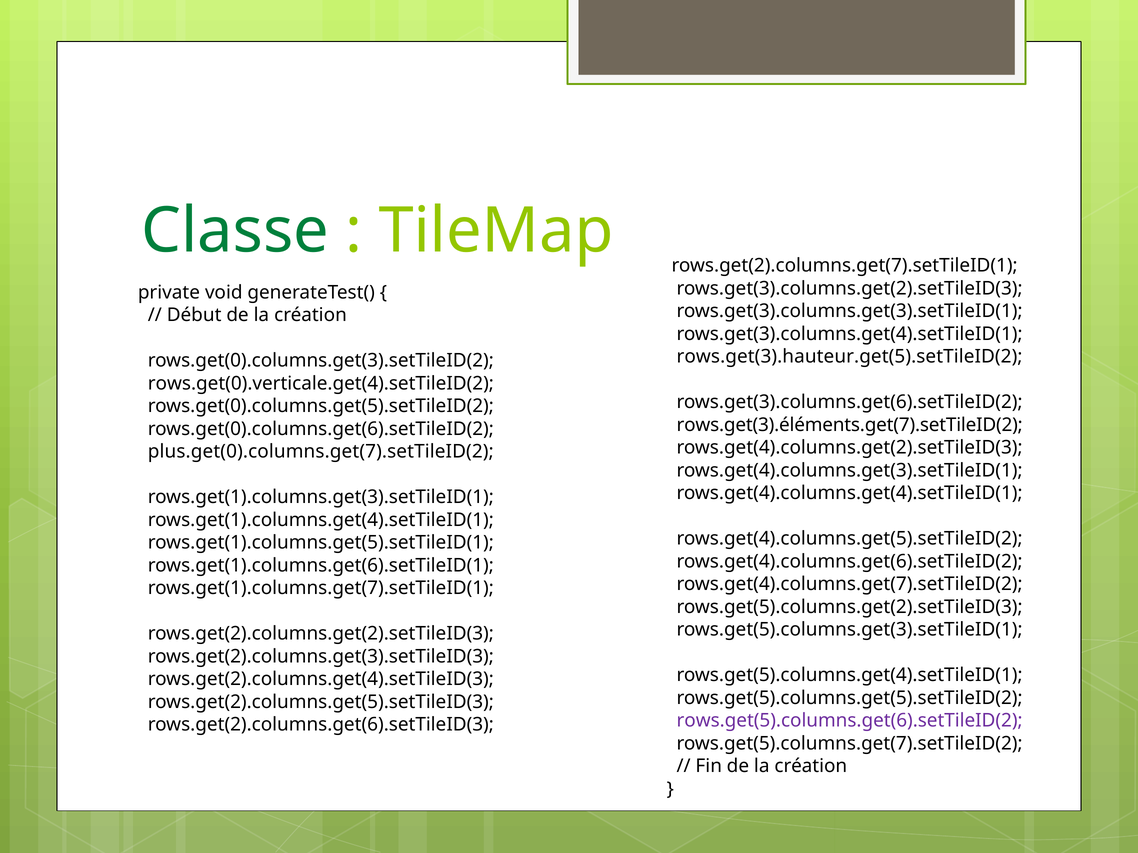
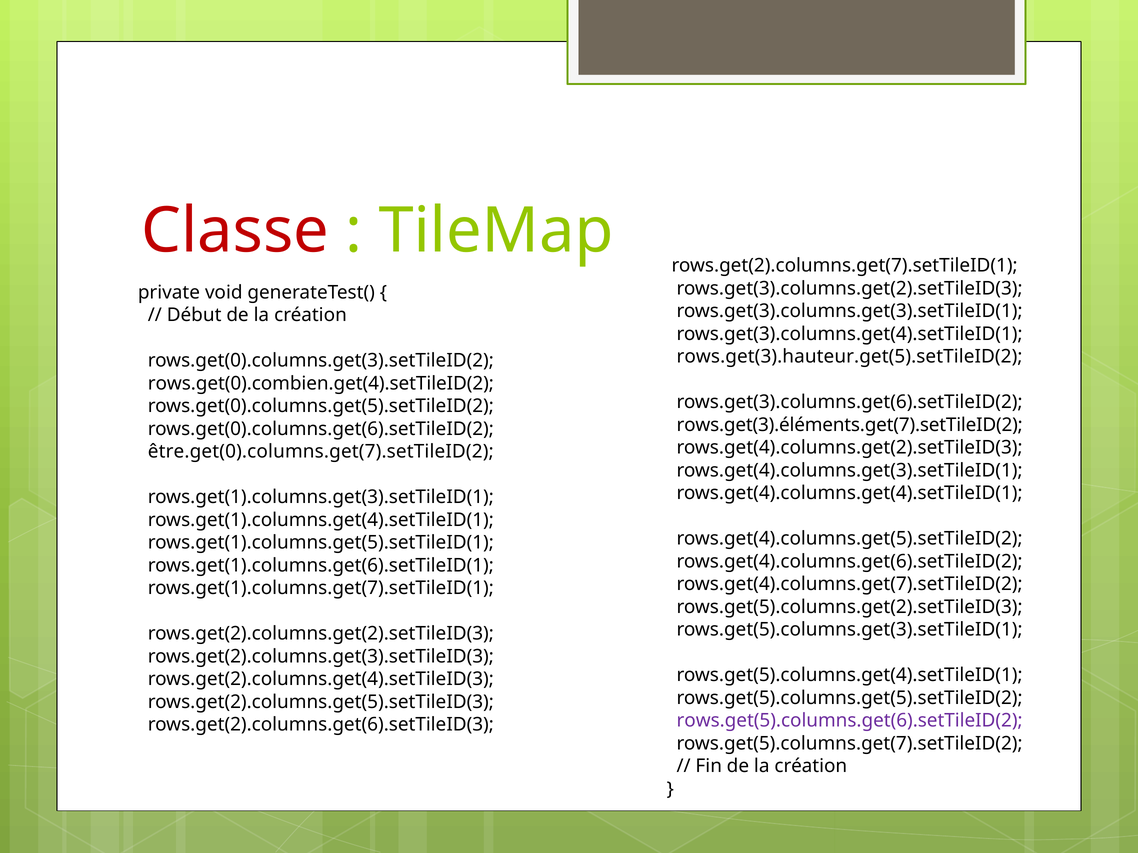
Classe colour: green -> red (235, 231)
rows.get(0).verticale.get(4).setTileID(2: rows.get(0).verticale.get(4).setTileID(2 -> rows.get(0).combien.get(4).setTileID(2 (321, 384)
plus.get(0).columns.get(7).setTileID(2: plus.get(0).columns.get(7).setTileID(2 -> être.get(0).columns.get(7).setTileID(2 (321, 452)
